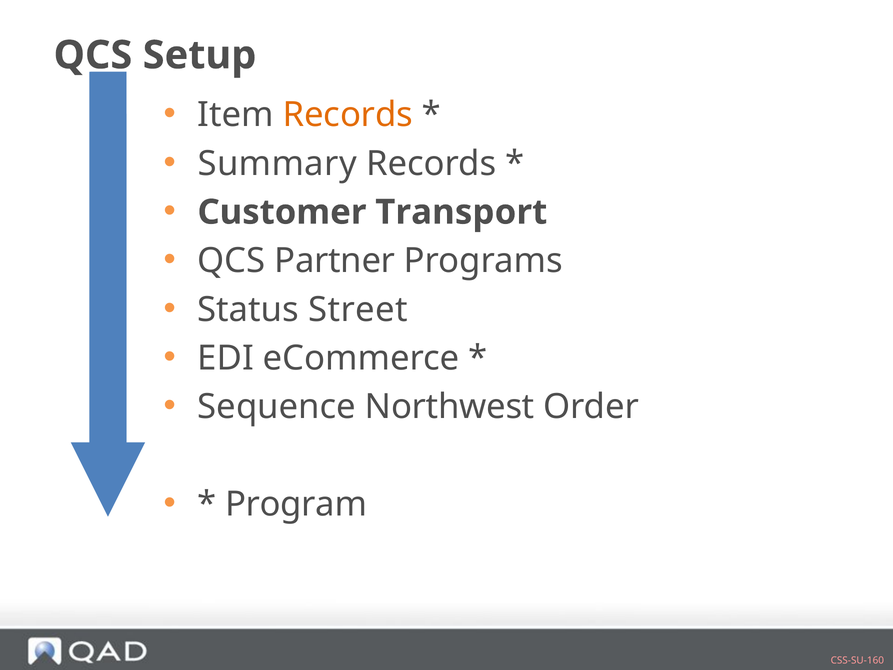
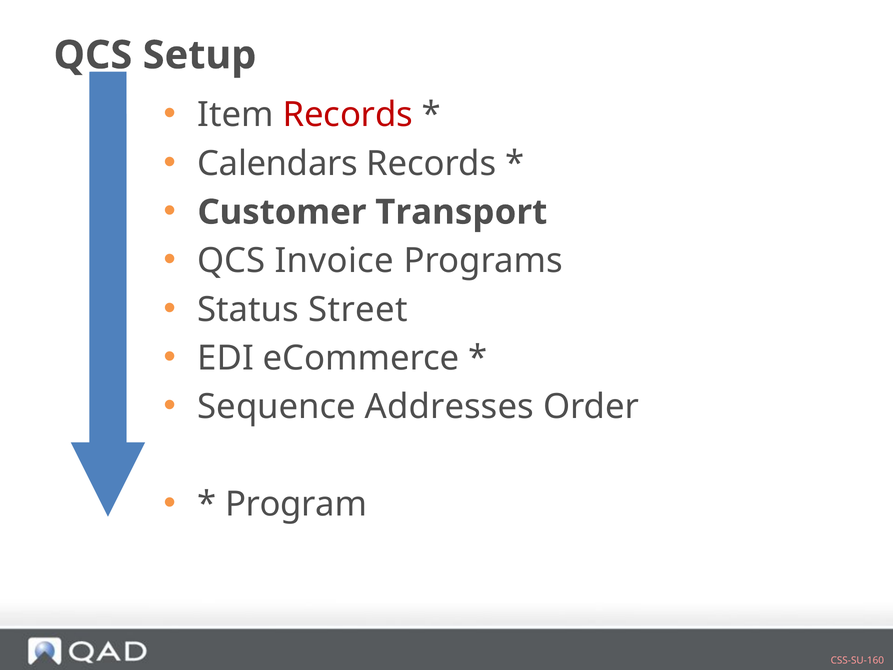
Records colour: orange -> red (348, 115)
Summary: Summary -> Calendars (278, 163)
Partner: Partner -> Invoice (334, 261)
Northwest: Northwest -> Addresses (449, 407)
